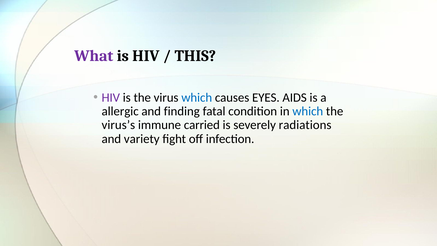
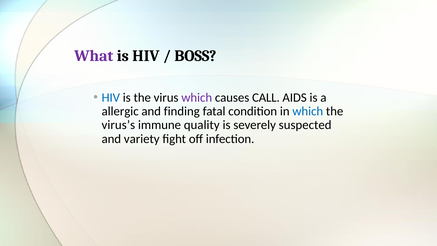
THIS: THIS -> BOSS (195, 56)
HIV colour: purple -> blue (111, 97)
which colour: blue -> purple (197, 97)
EYES: EYES -> CALL (266, 97)
carried: carried -> quality (202, 125)
radiations: radiations -> suspected (305, 125)
